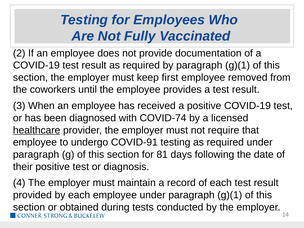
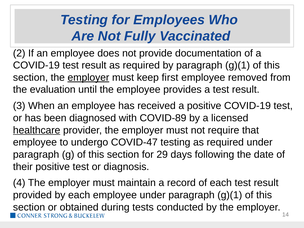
employer underline: none -> present (88, 77)
coworkers: coworkers -> evaluation (53, 90)
COVID-74: COVID-74 -> COVID-89 (163, 118)
COVID-91: COVID-91 -> COVID-47 (134, 142)
81: 81 -> 29 (162, 155)
